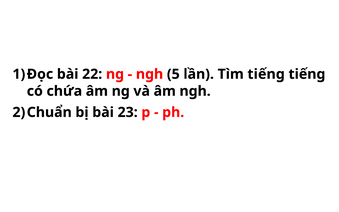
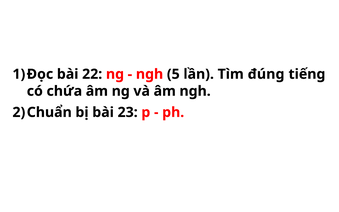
Tìm tiếng: tiếng -> đúng (266, 74)
